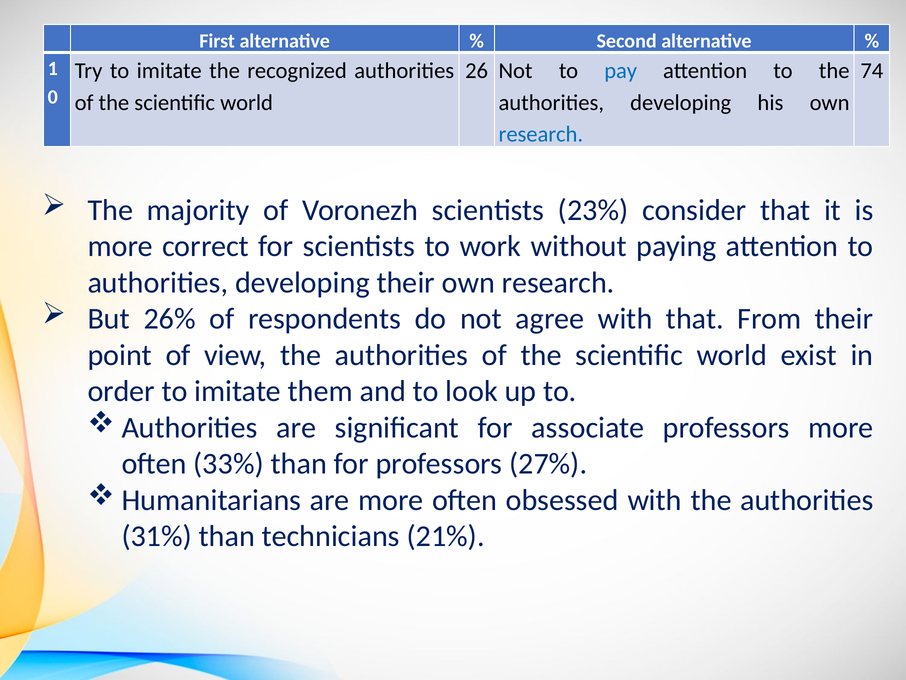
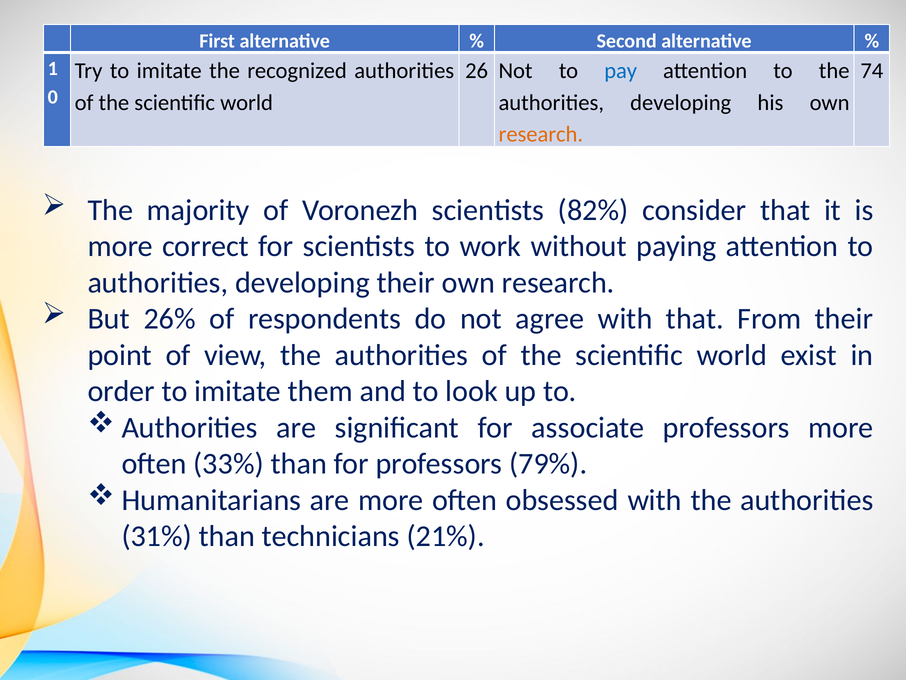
research colour: blue -> orange (541, 134)
23%: 23% -> 82% (593, 210)
27%: 27% -> 79% (548, 464)
